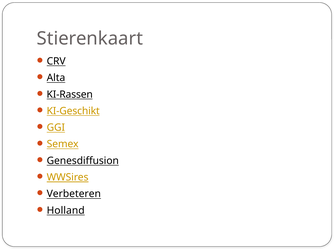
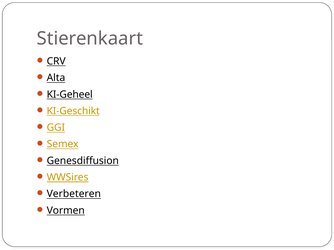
KI-Rassen: KI-Rassen -> KI-Geheel (70, 95)
Holland: Holland -> Vormen (66, 211)
